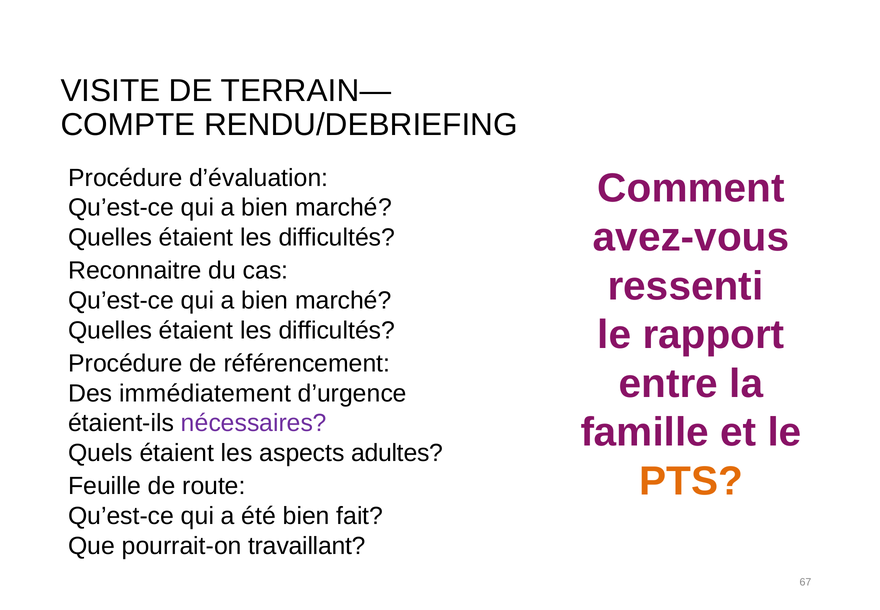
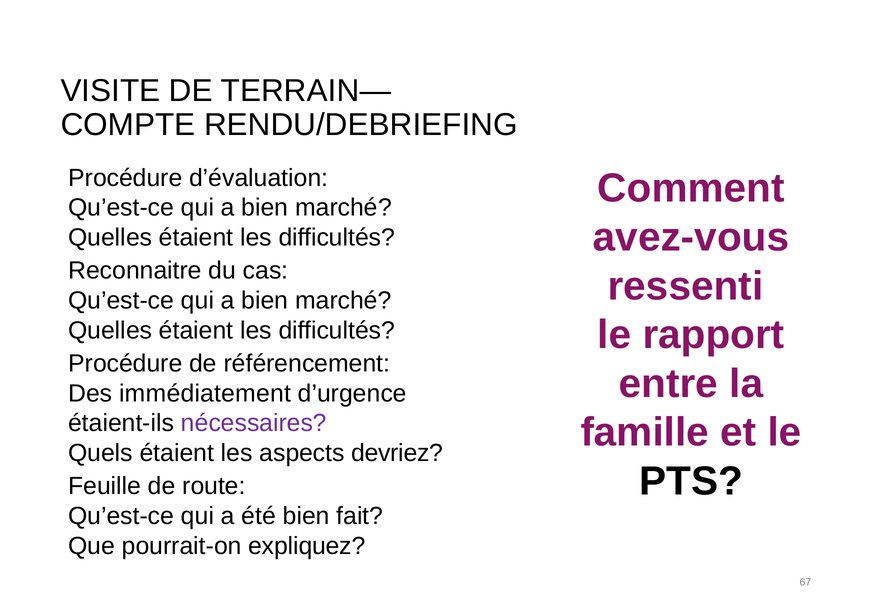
adultes: adultes -> devriez (397, 452)
PTS colour: orange -> black (691, 481)
travaillant: travaillant -> expliquez (307, 545)
